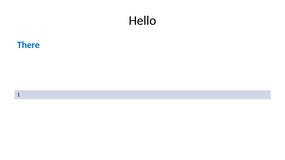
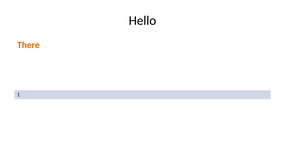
There colour: blue -> orange (28, 45)
